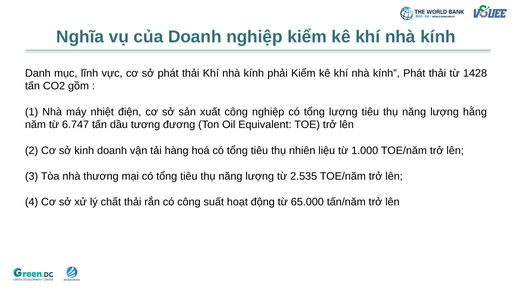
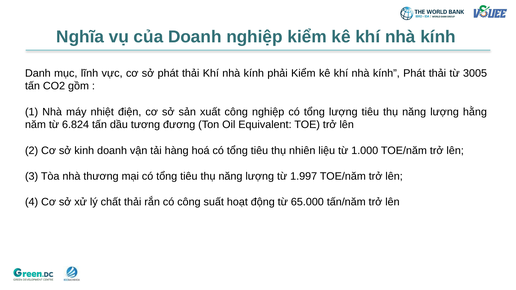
1428: 1428 -> 3005 (475, 73)
6.747: 6.747 -> 6.824 (76, 125)
2.535: 2.535 -> 1.997 (304, 176)
